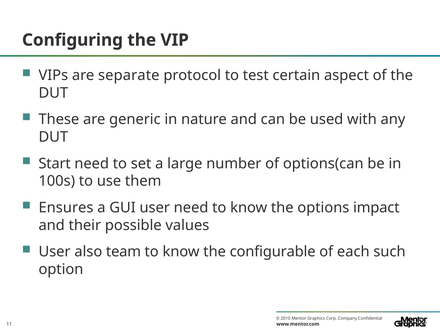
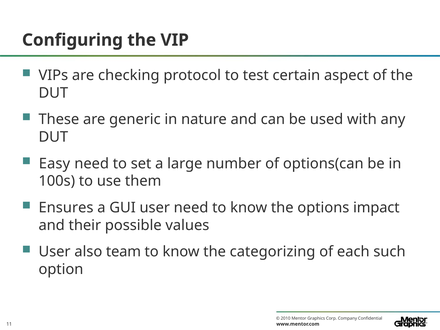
separate: separate -> checking (129, 75)
Start: Start -> Easy (54, 164)
configurable: configurable -> categorizing (273, 252)
